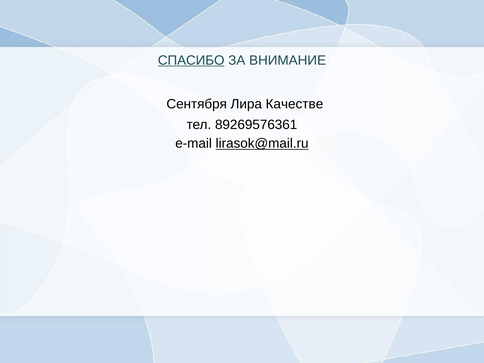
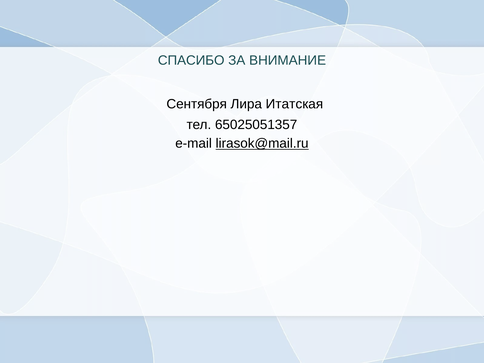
СПАСИБО underline: present -> none (191, 60)
Качестве: Качестве -> Итатская (294, 104)
89269576361: 89269576361 -> 65025051357 (256, 125)
